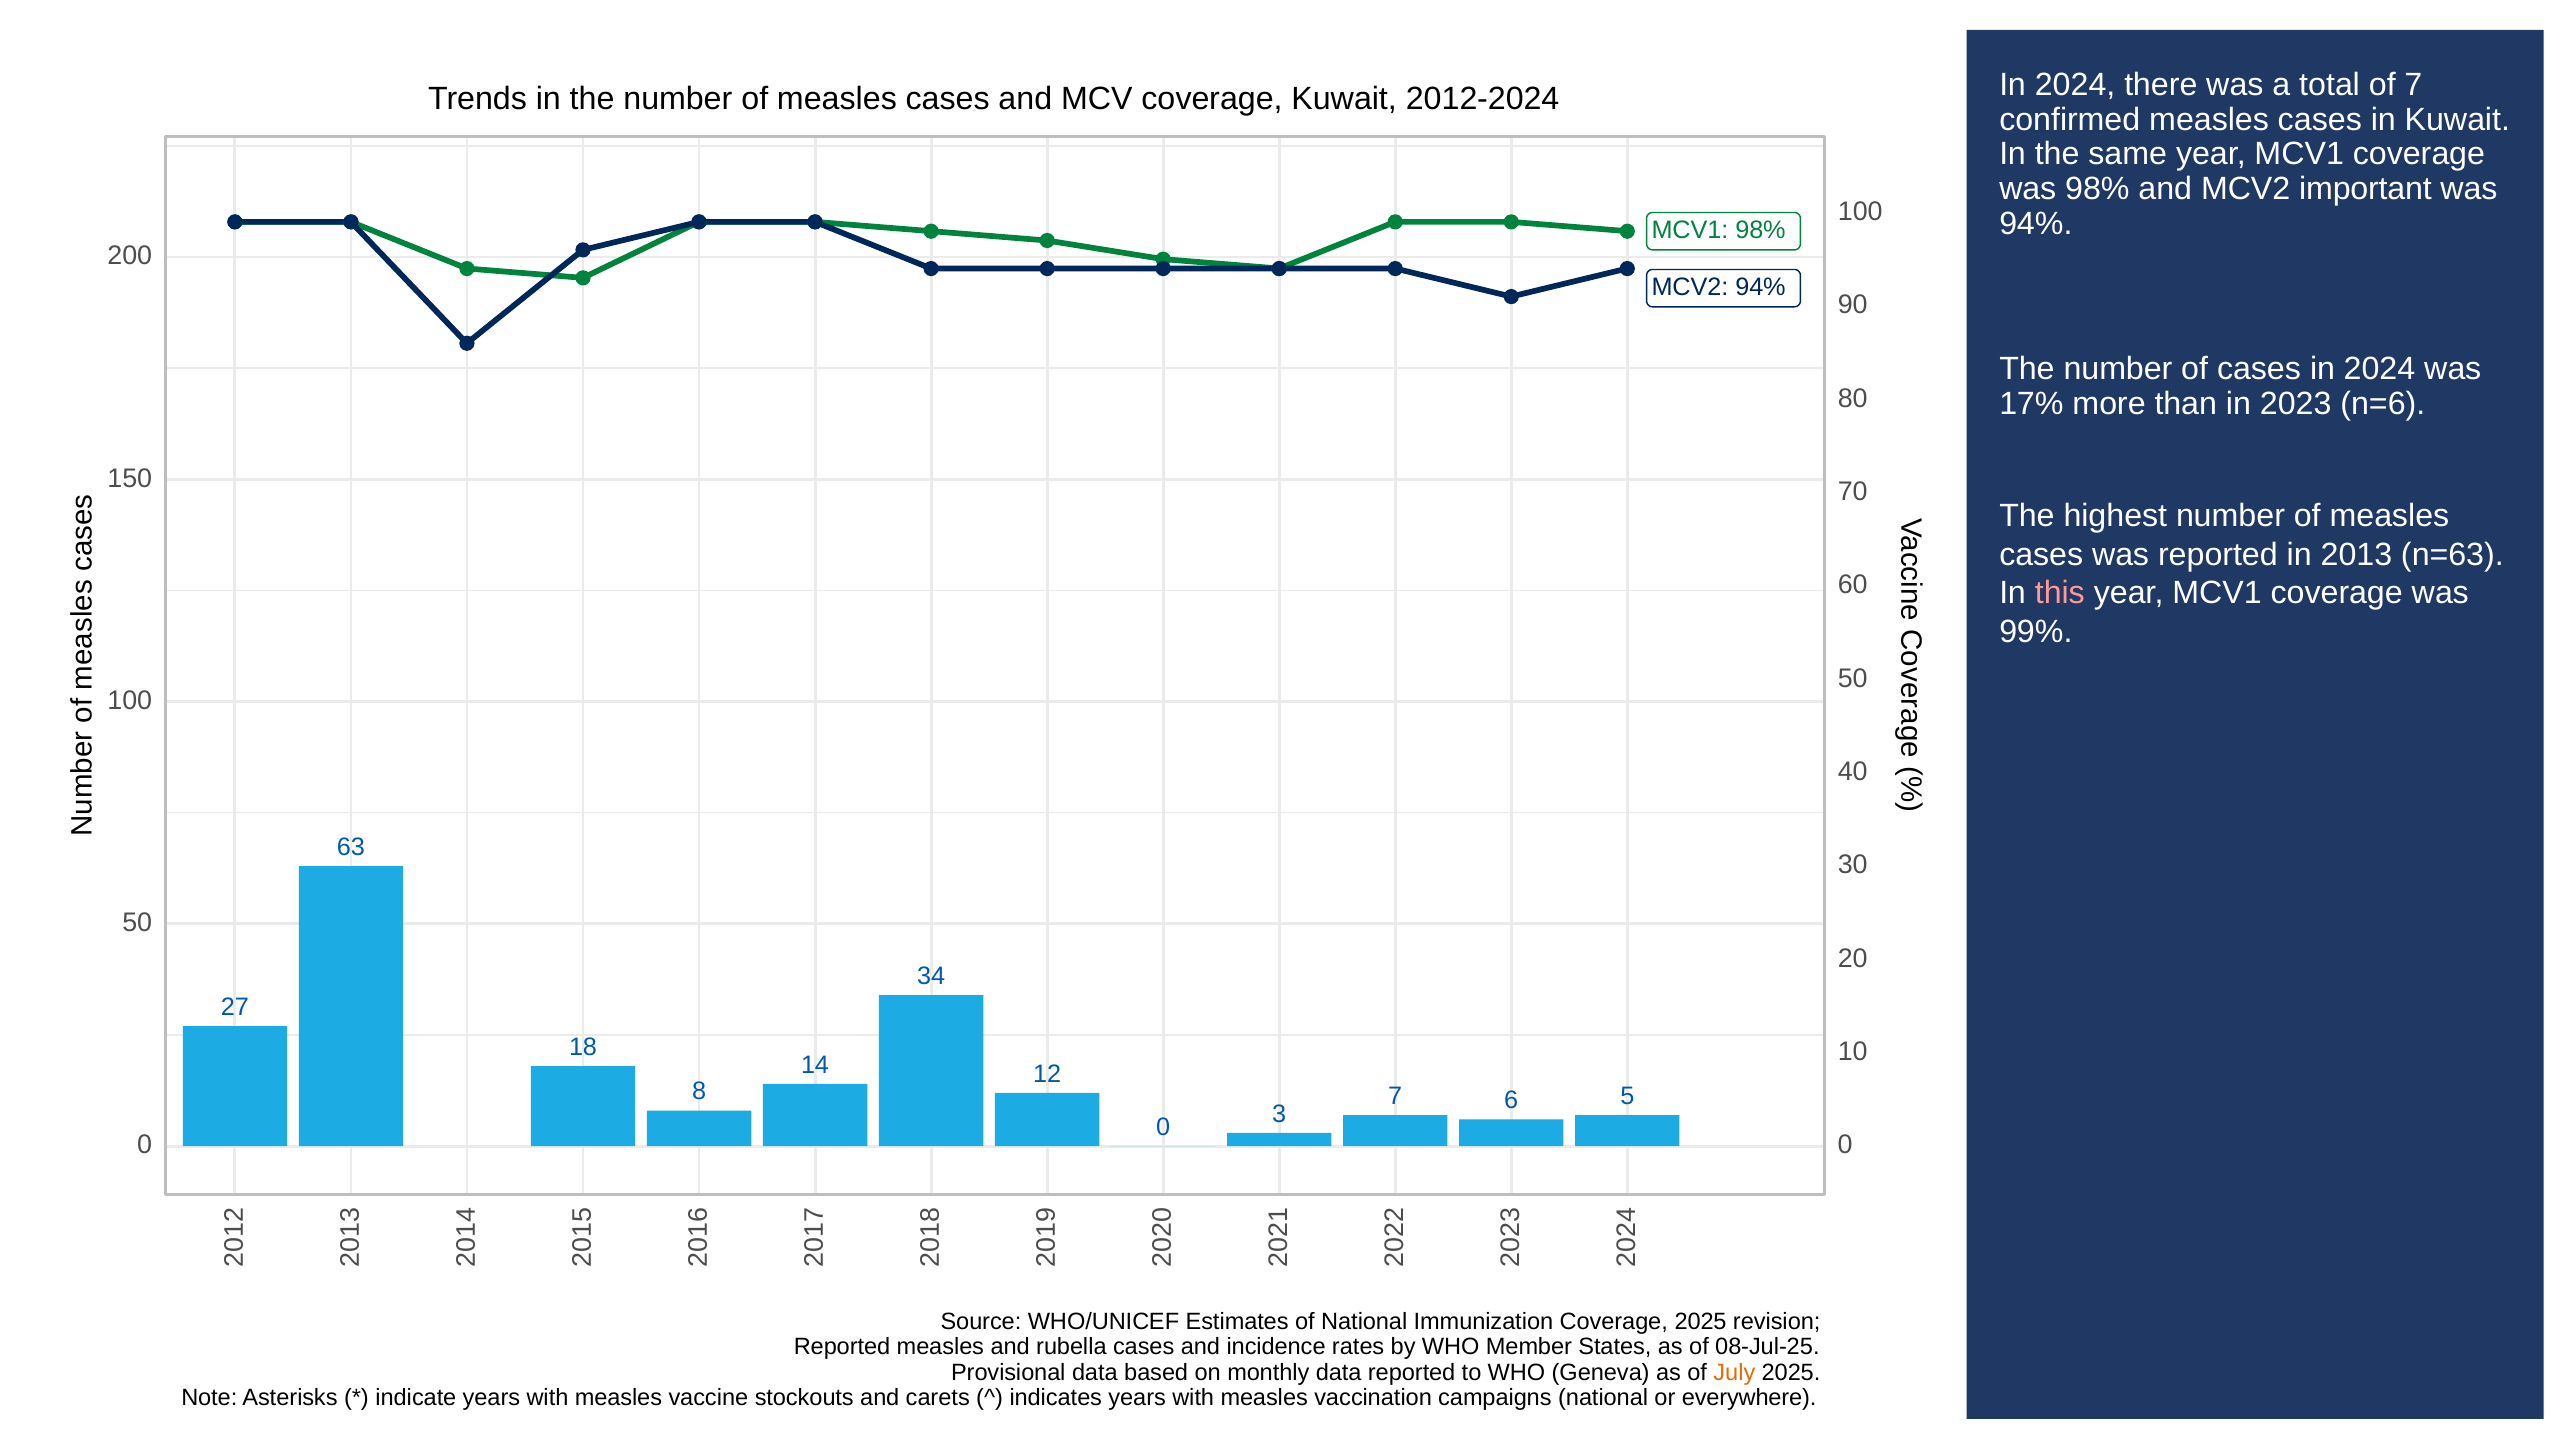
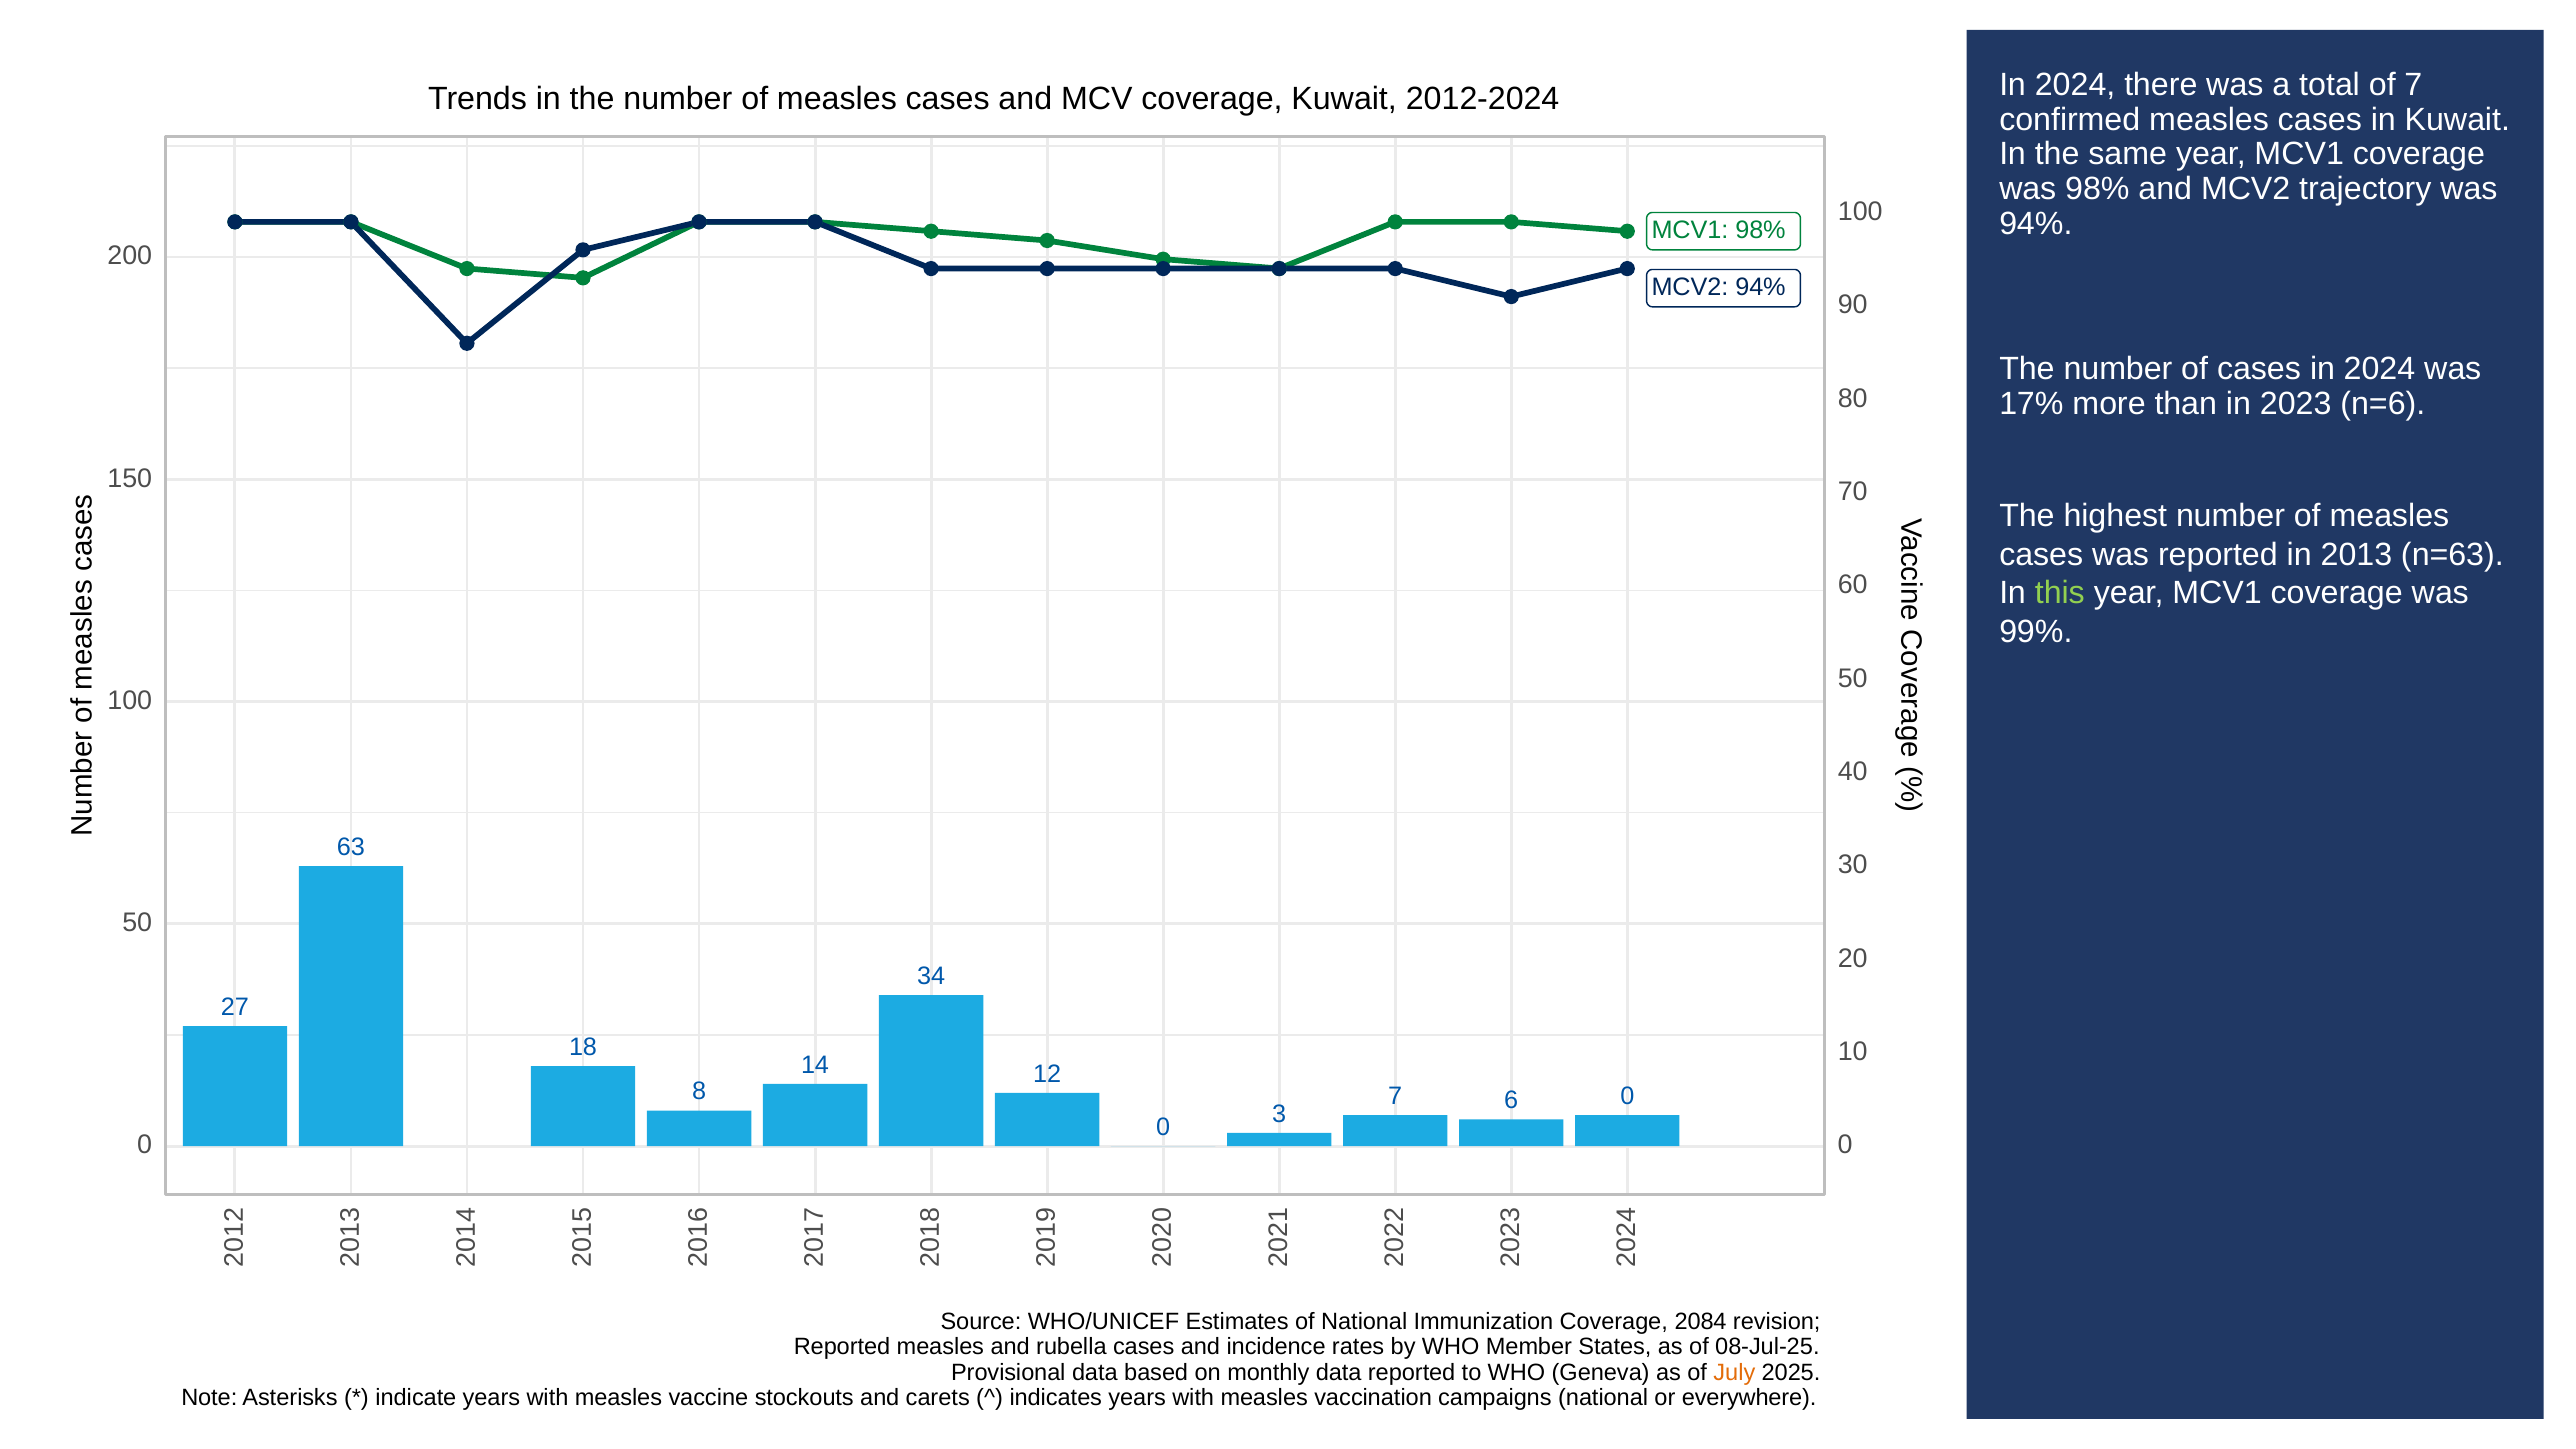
important: important -> trajectory (2365, 189)
this colour: pink -> light green (2060, 593)
6 5: 5 -> 0 (1627, 1096)
Coverage 2025: 2025 -> 2084 (1701, 1322)
